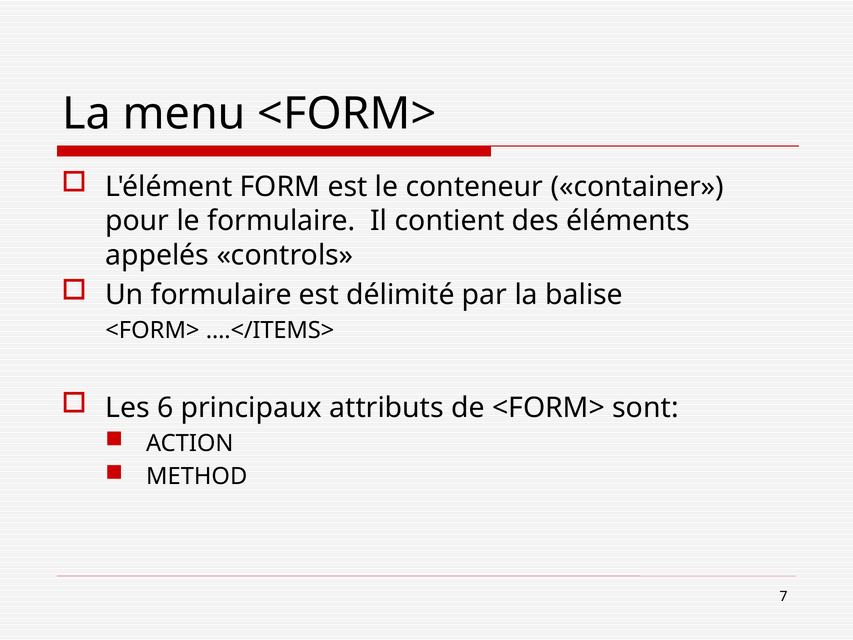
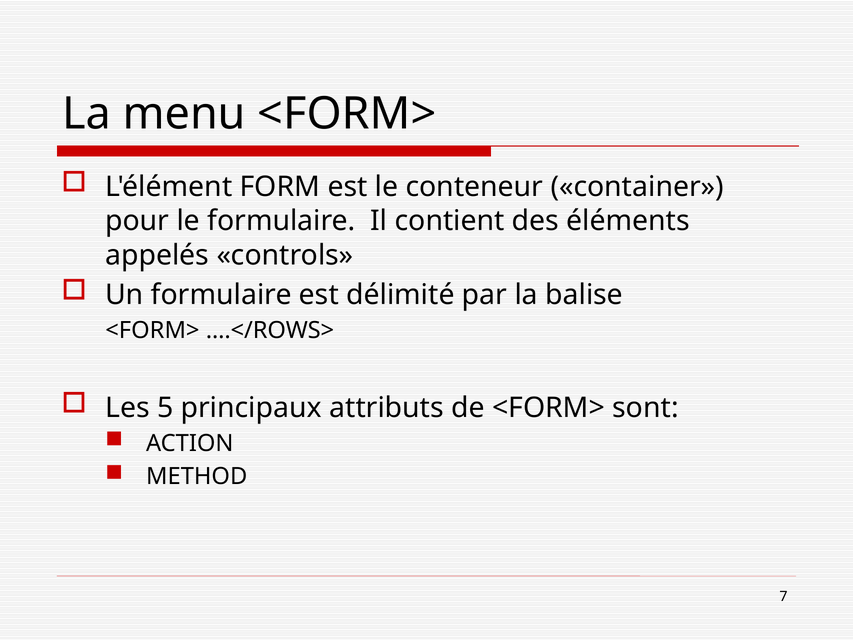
….</ITEMS>: ….</ITEMS> -> ….</ROWS> (270, 331)
6: 6 -> 5 (165, 408)
